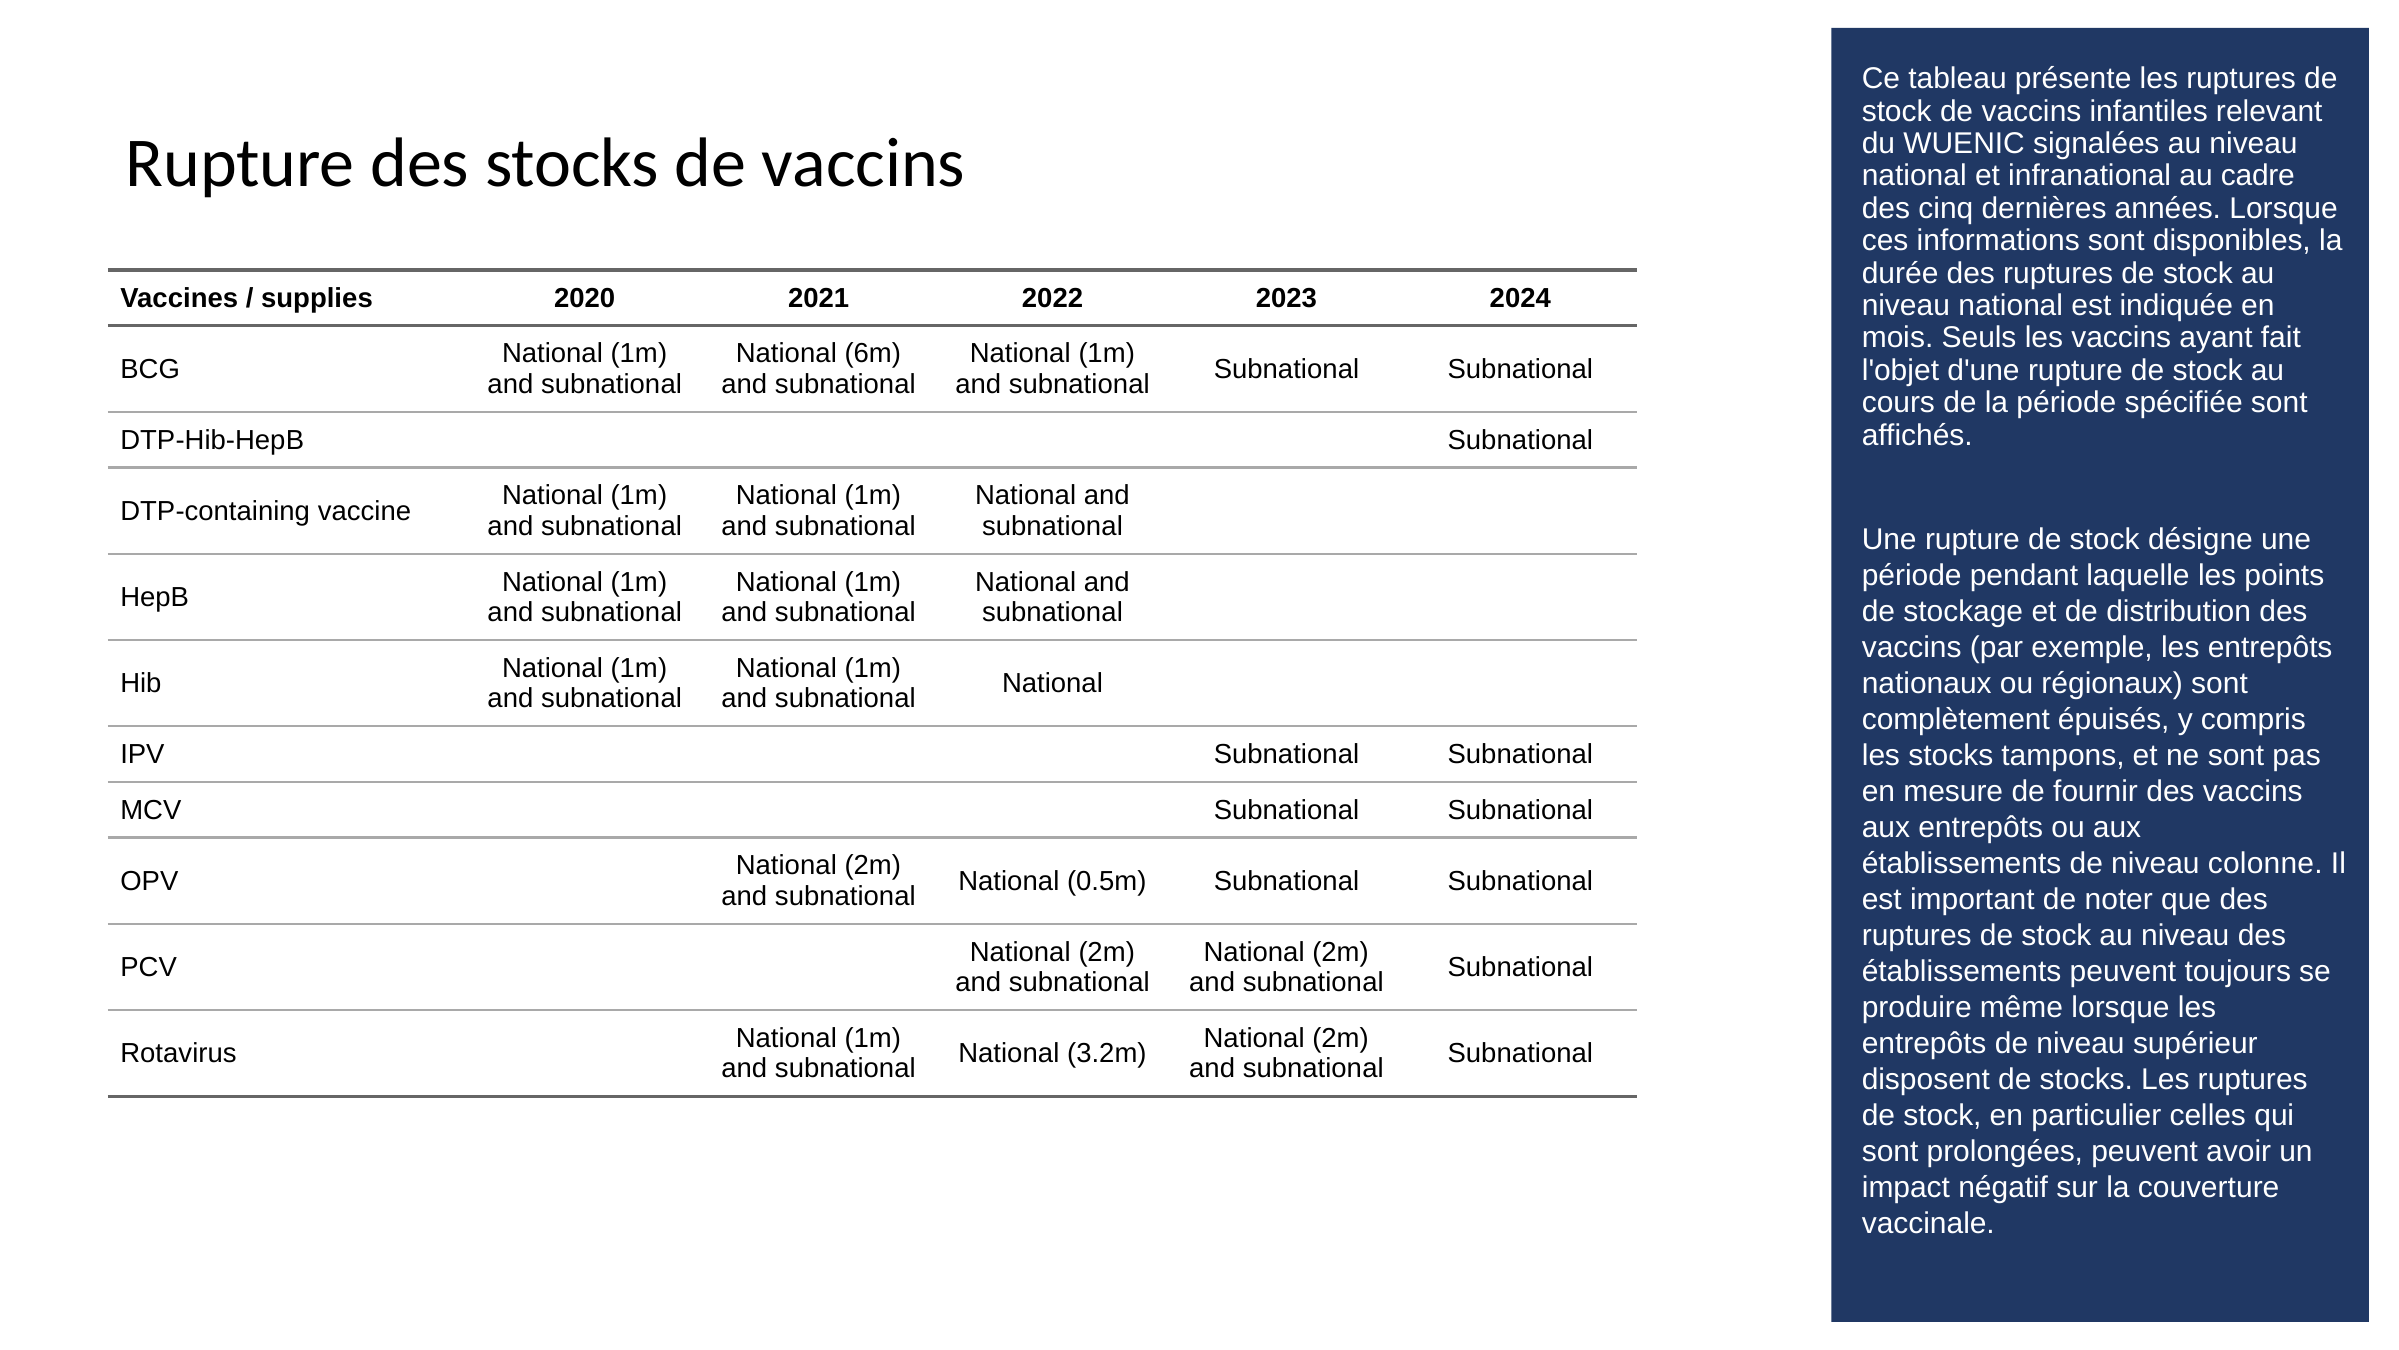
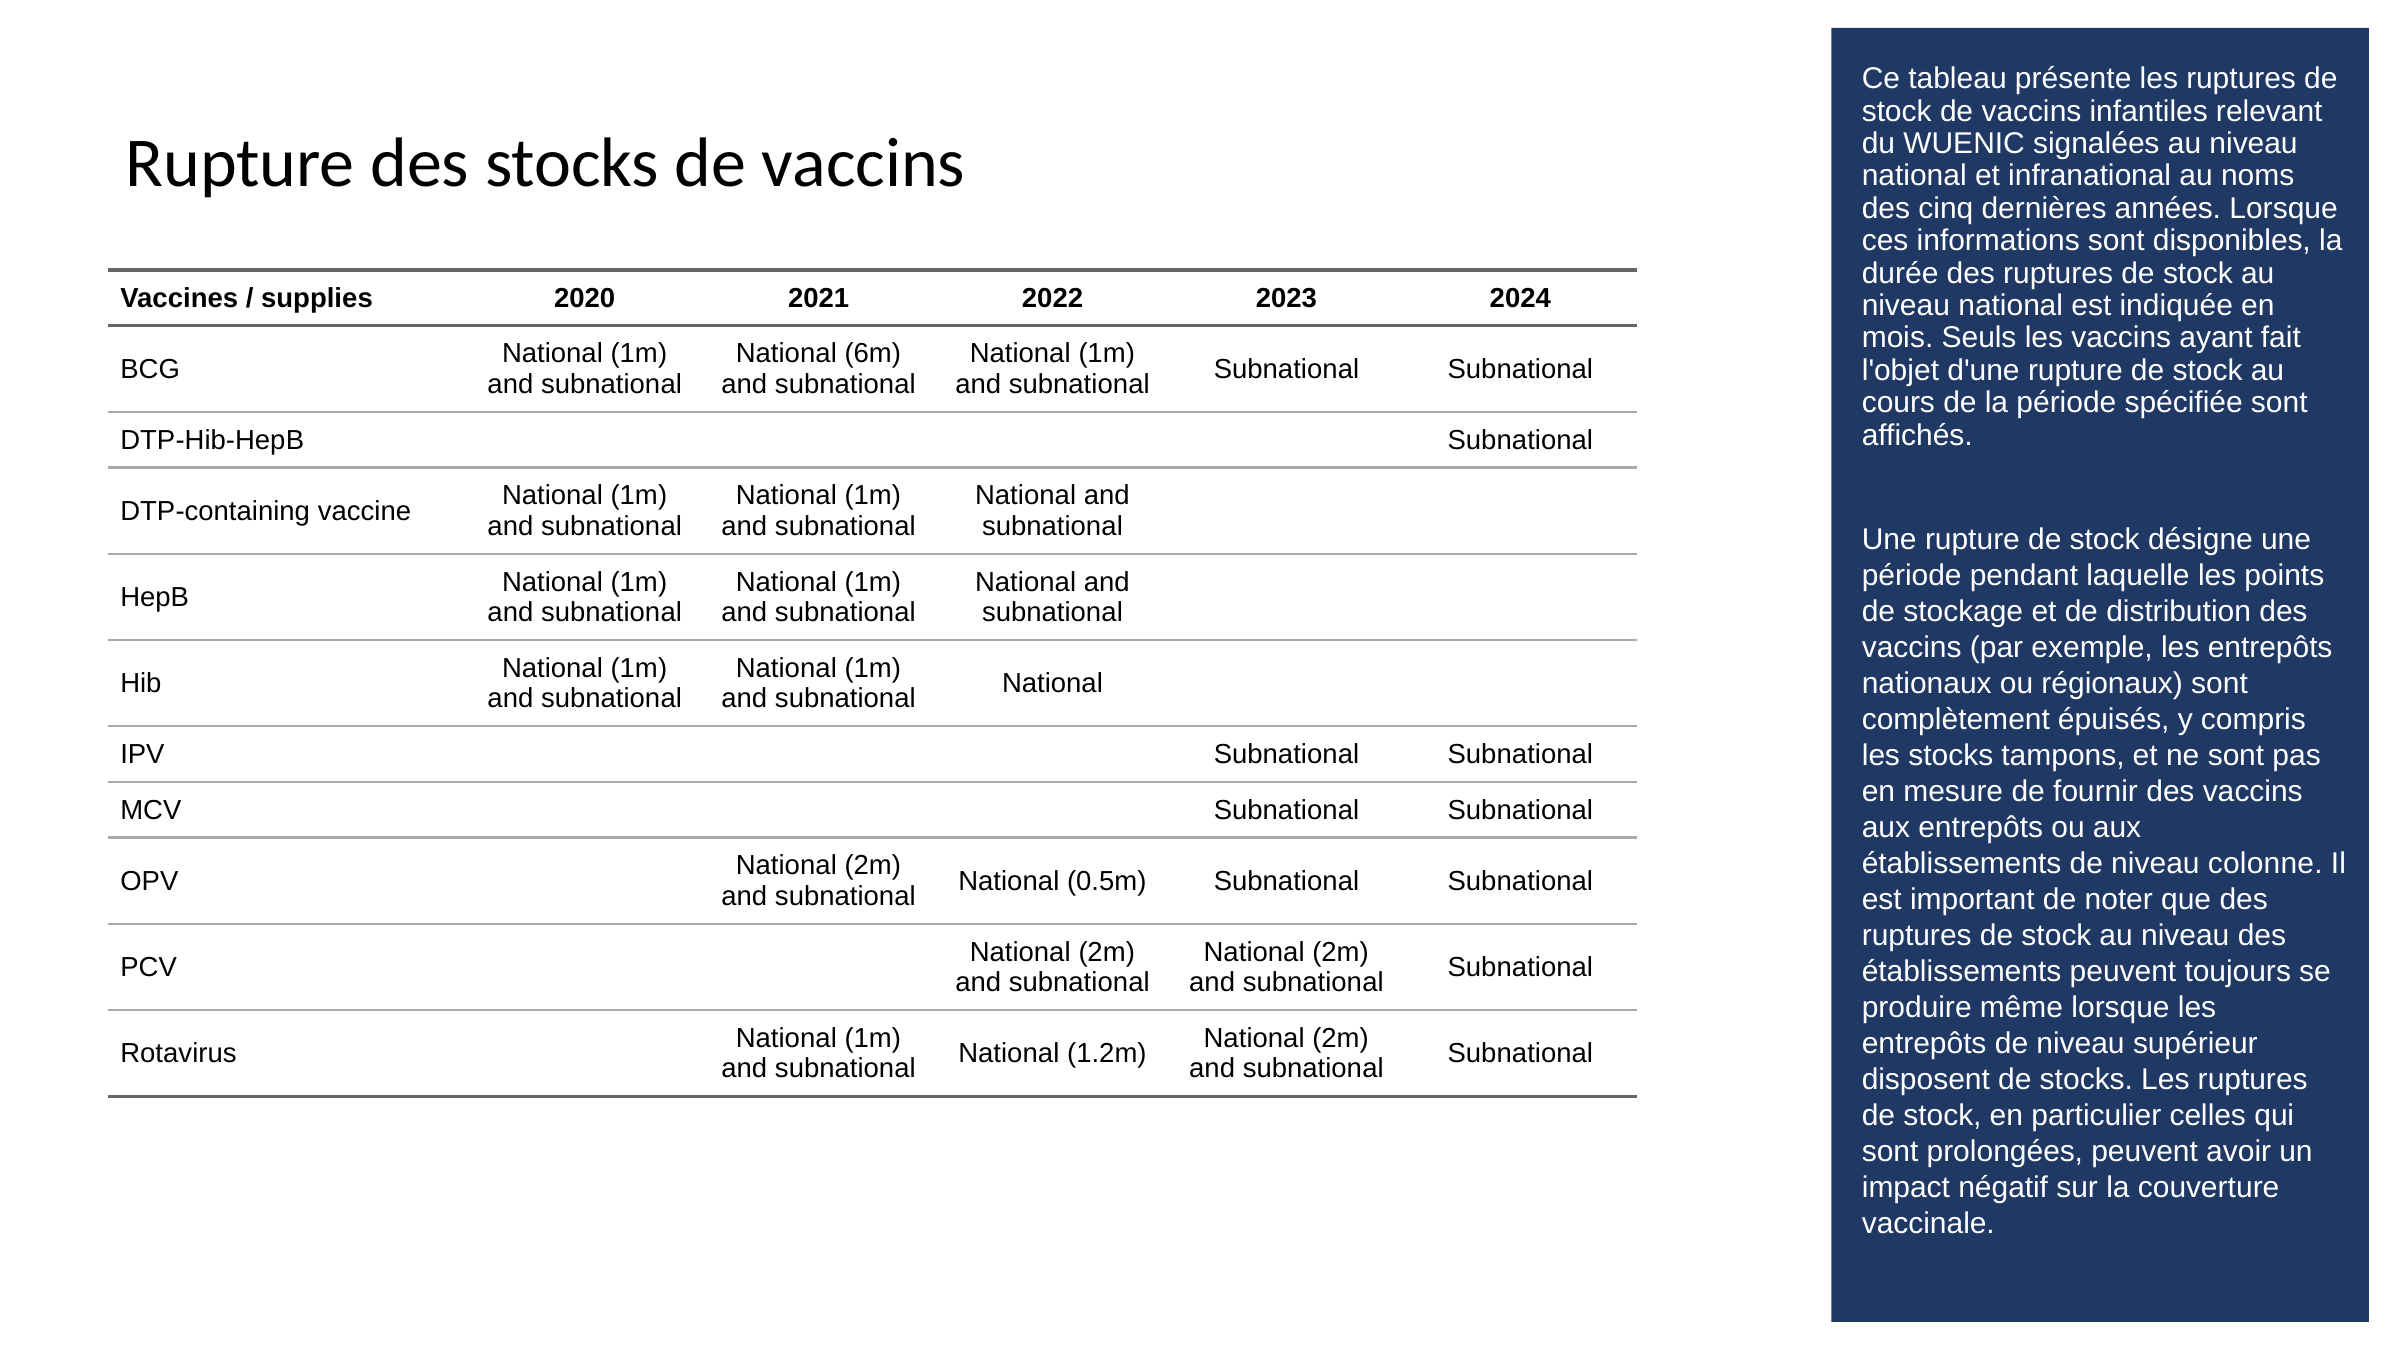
cadre: cadre -> noms (2258, 176)
3.2m: 3.2m -> 1.2m (1107, 1053)
